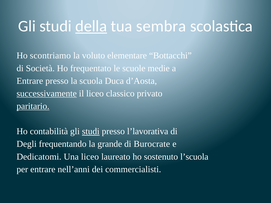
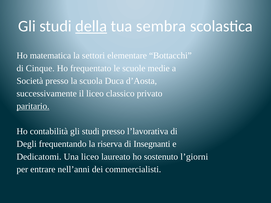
scontriamo: scontriamo -> matematica (50, 56)
voluto: voluto -> settori (93, 56)
Società: Società -> Cinque (40, 68)
Entrare: Entrare -> Società (30, 81)
successivamente underline: present -> none (47, 94)
studi underline: present -> none (91, 132)
grande: grande -> riserva (110, 144)
Burocrate: Burocrate -> Insegnanti (152, 144)
l’scuola: l’scuola -> l’giorni (194, 157)
